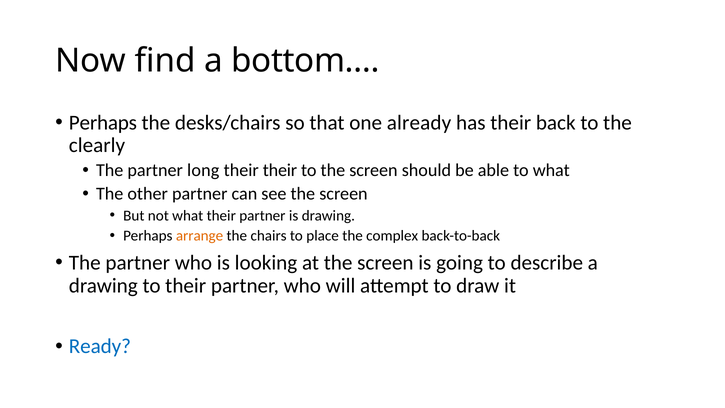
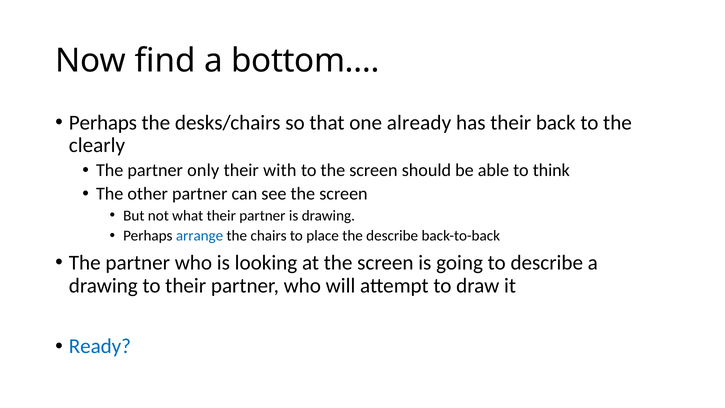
long: long -> only (203, 170)
their their: their -> with (280, 170)
to what: what -> think (551, 170)
arrange colour: orange -> blue (200, 236)
the complex: complex -> describe (392, 236)
